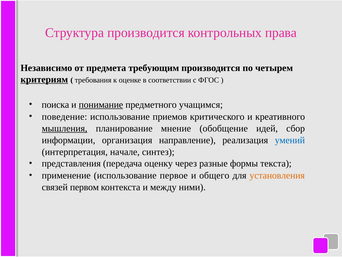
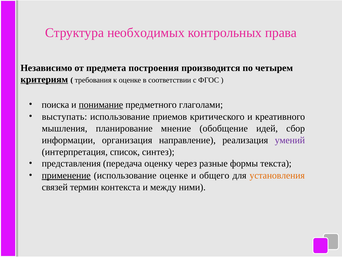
Структура производится: производится -> необходимых (146, 33)
требующим: требующим -> построения (154, 68)
учащимся: учащимся -> глаголами (201, 104)
поведение: поведение -> выступать (64, 116)
мышления underline: present -> none (65, 128)
умений colour: blue -> purple (290, 140)
начале: начале -> список (125, 152)
применение underline: none -> present (66, 175)
использование первое: первое -> оценке (174, 175)
первом: первом -> термин (84, 187)
